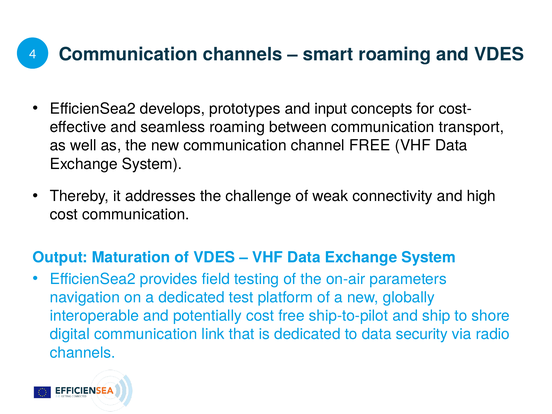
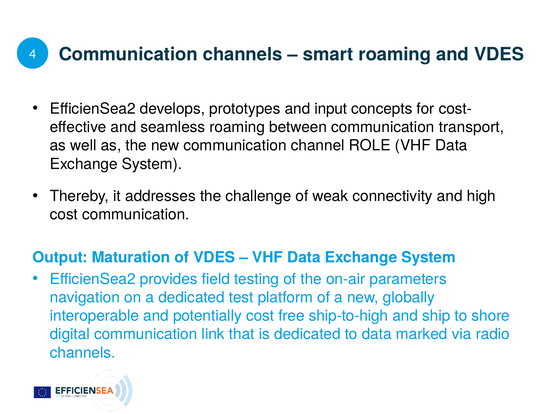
channel FREE: FREE -> ROLE (370, 146)
ship-to-pilot: ship-to-pilot -> ship-to-high (349, 316)
security: security -> marked (422, 334)
